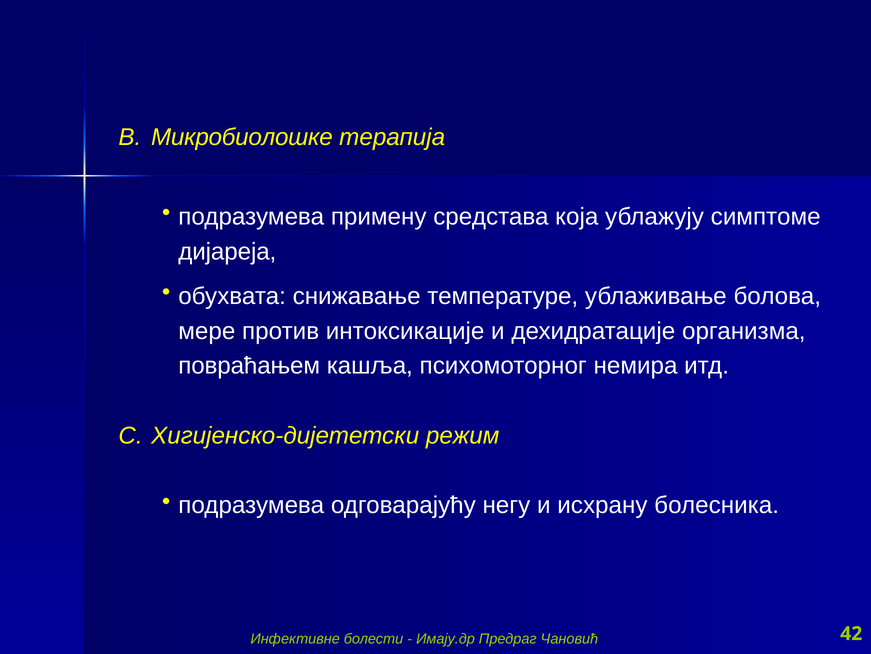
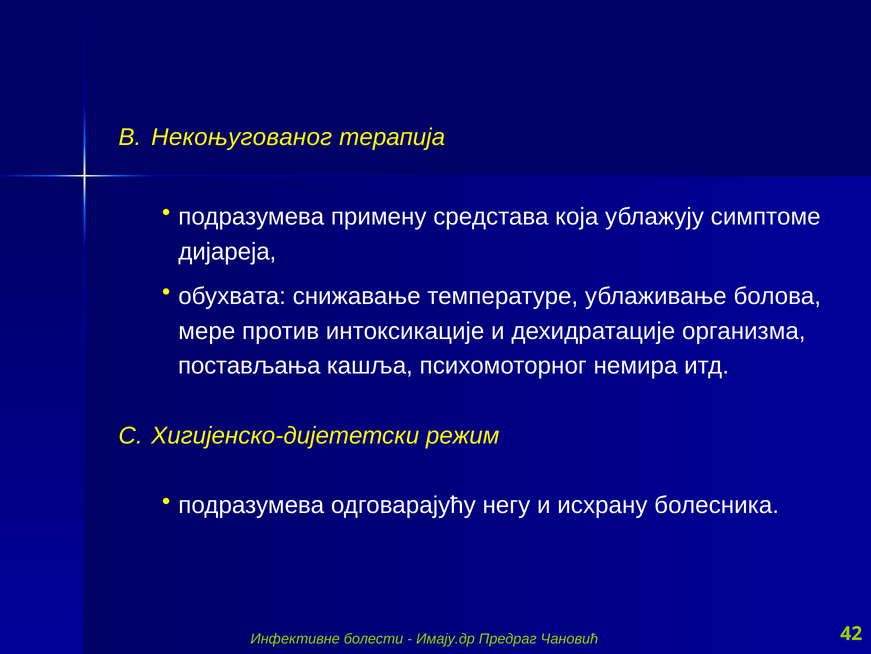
Микробиолошке: Микробиолошке -> Некоњугованог (242, 137)
повраћањем: повраћањем -> постављања (249, 365)
